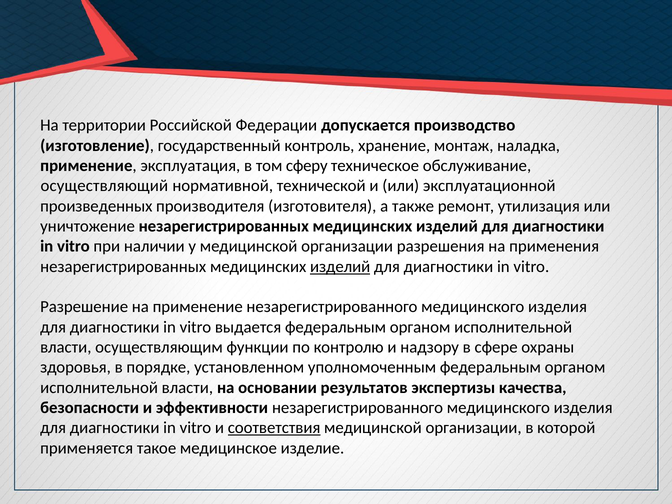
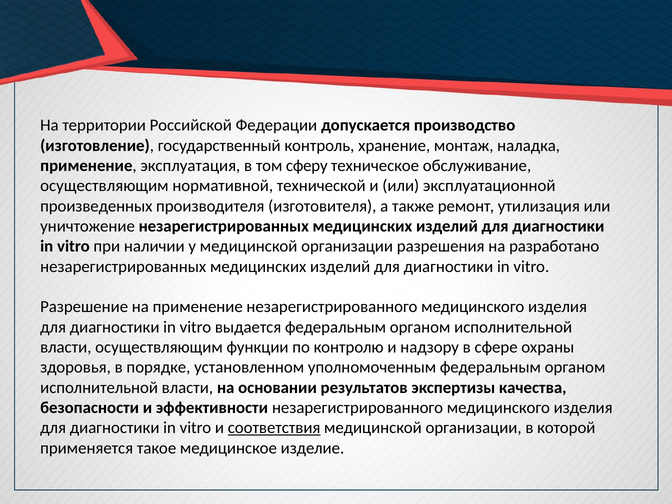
осуществляющий: осуществляющий -> осуществляющим (104, 186)
применения: применения -> разработано (554, 246)
изделий underline: present -> none (340, 267)
